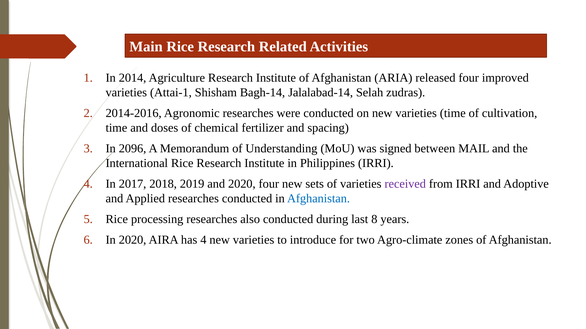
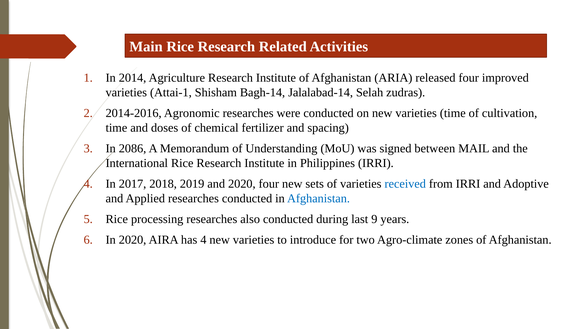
2096: 2096 -> 2086 (133, 149)
received colour: purple -> blue (405, 184)
8: 8 -> 9 (374, 220)
